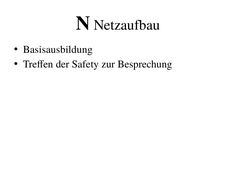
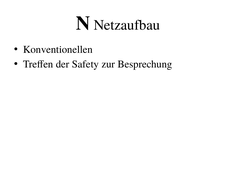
Basisausbildung: Basisausbildung -> Konventionellen (58, 50)
